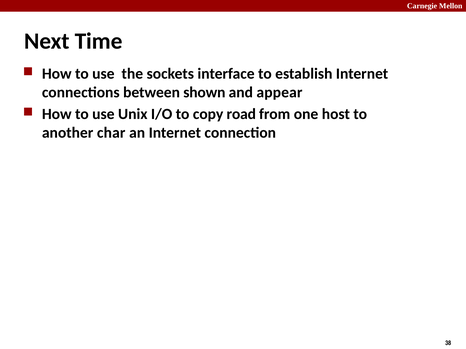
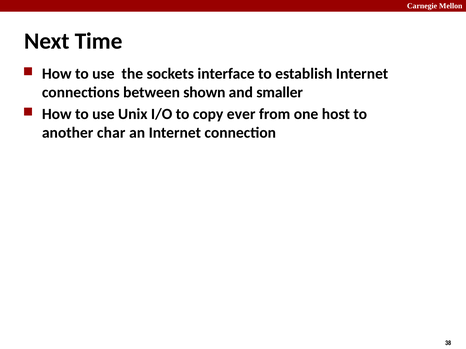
appear: appear -> smaller (280, 93)
road: road -> ever (241, 114)
